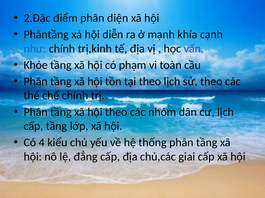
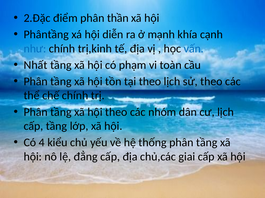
diện: diện -> thần (118, 18)
vấn colour: purple -> blue (194, 49)
Khỏe: Khỏe -> Nhất (36, 65)
